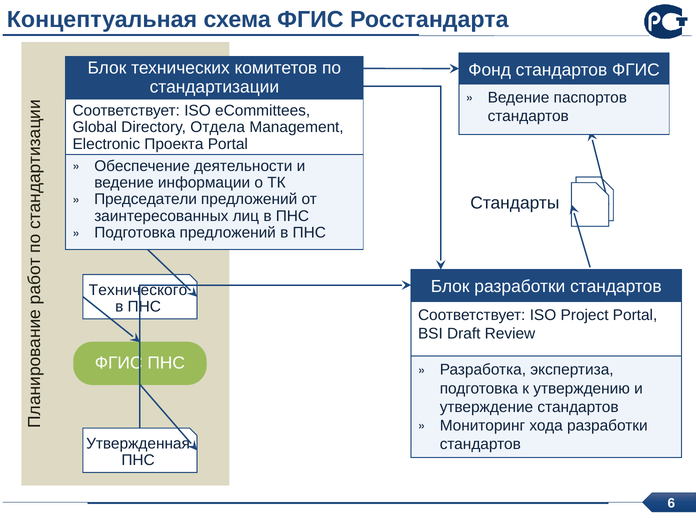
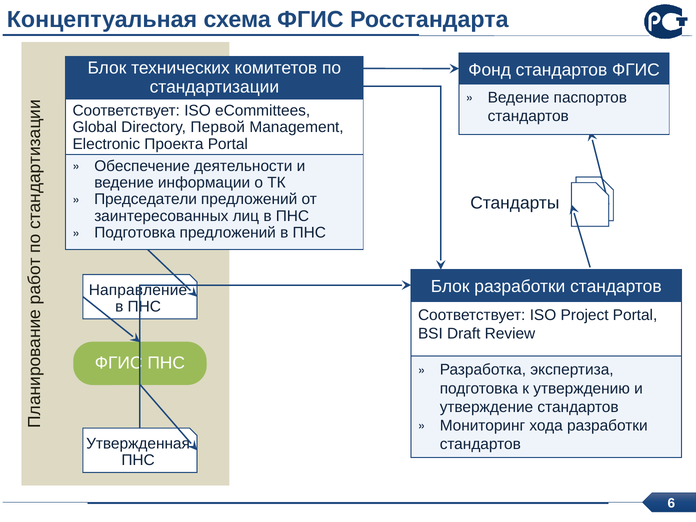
Отдела: Отдела -> Первой (218, 127)
Технического: Технического -> Направление (138, 290)
